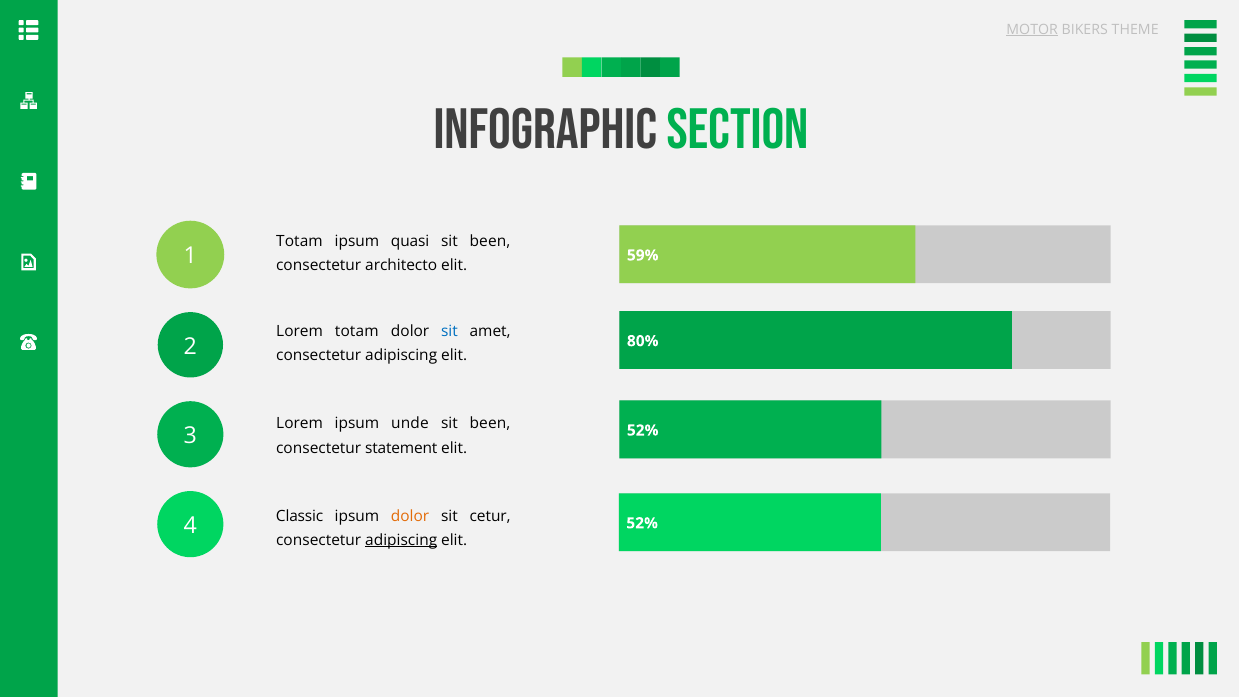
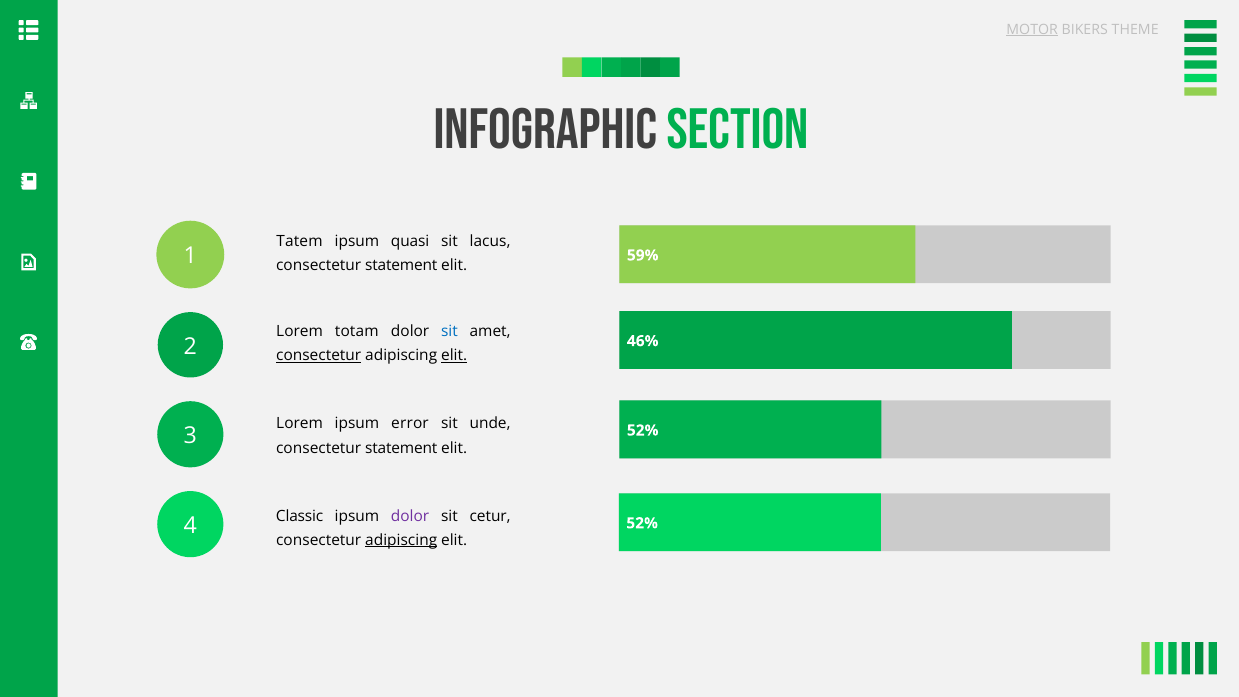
Totam: Totam -> Tatem (299, 241)
been: been -> lacus (490, 241)
architecto: architecto -> statement (401, 265)
80%: 80% -> 46% (643, 341)
consectetur underline: none -> present (319, 356)
elit underline: none -> present (454, 356)
unde: unde -> error (410, 424)
been: been -> unde (490, 424)
dolor colour: orange -> purple (410, 516)
